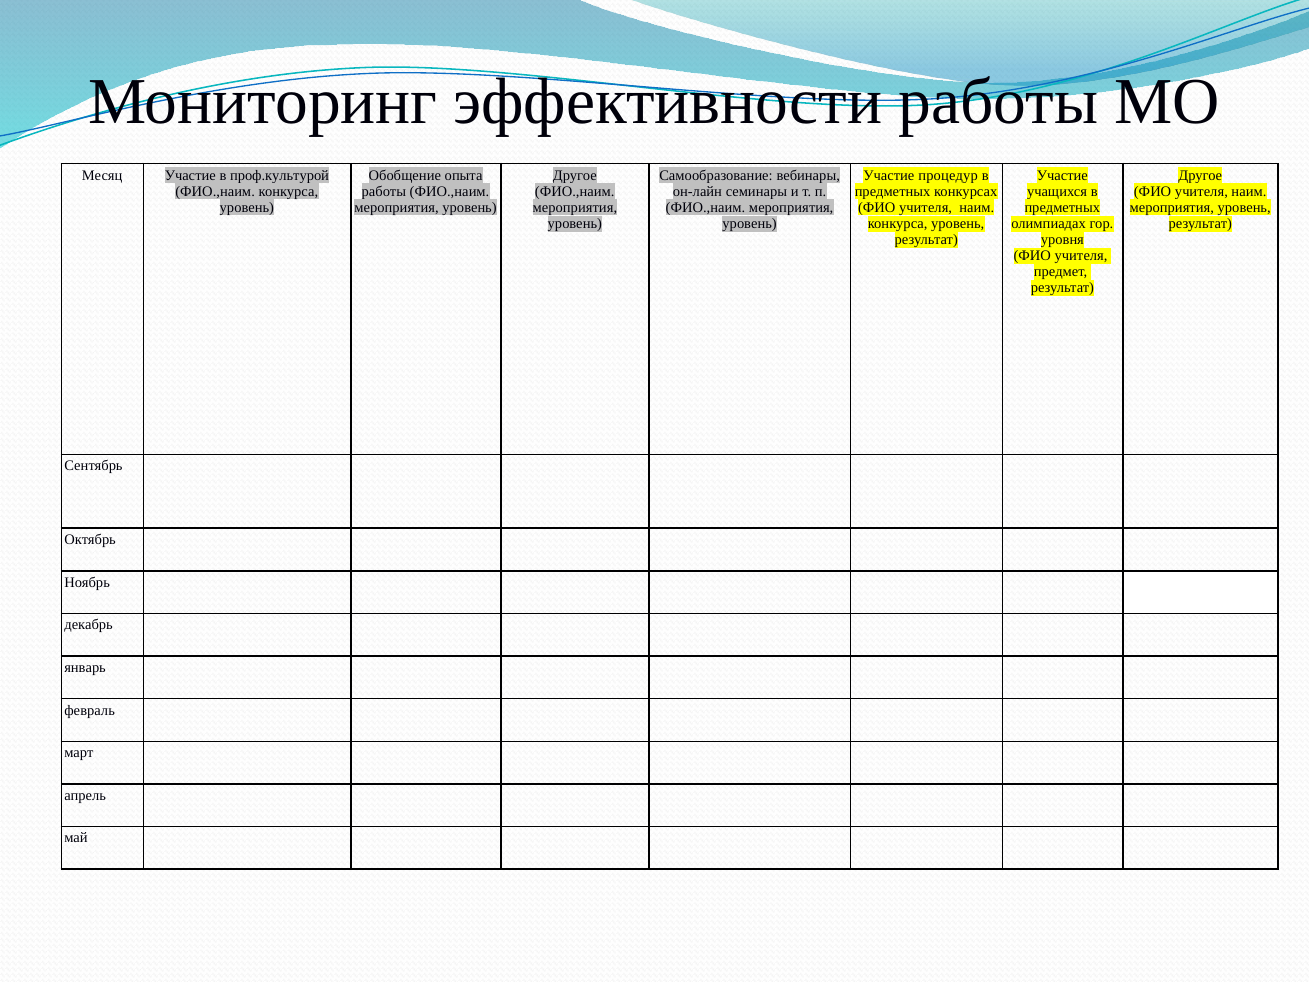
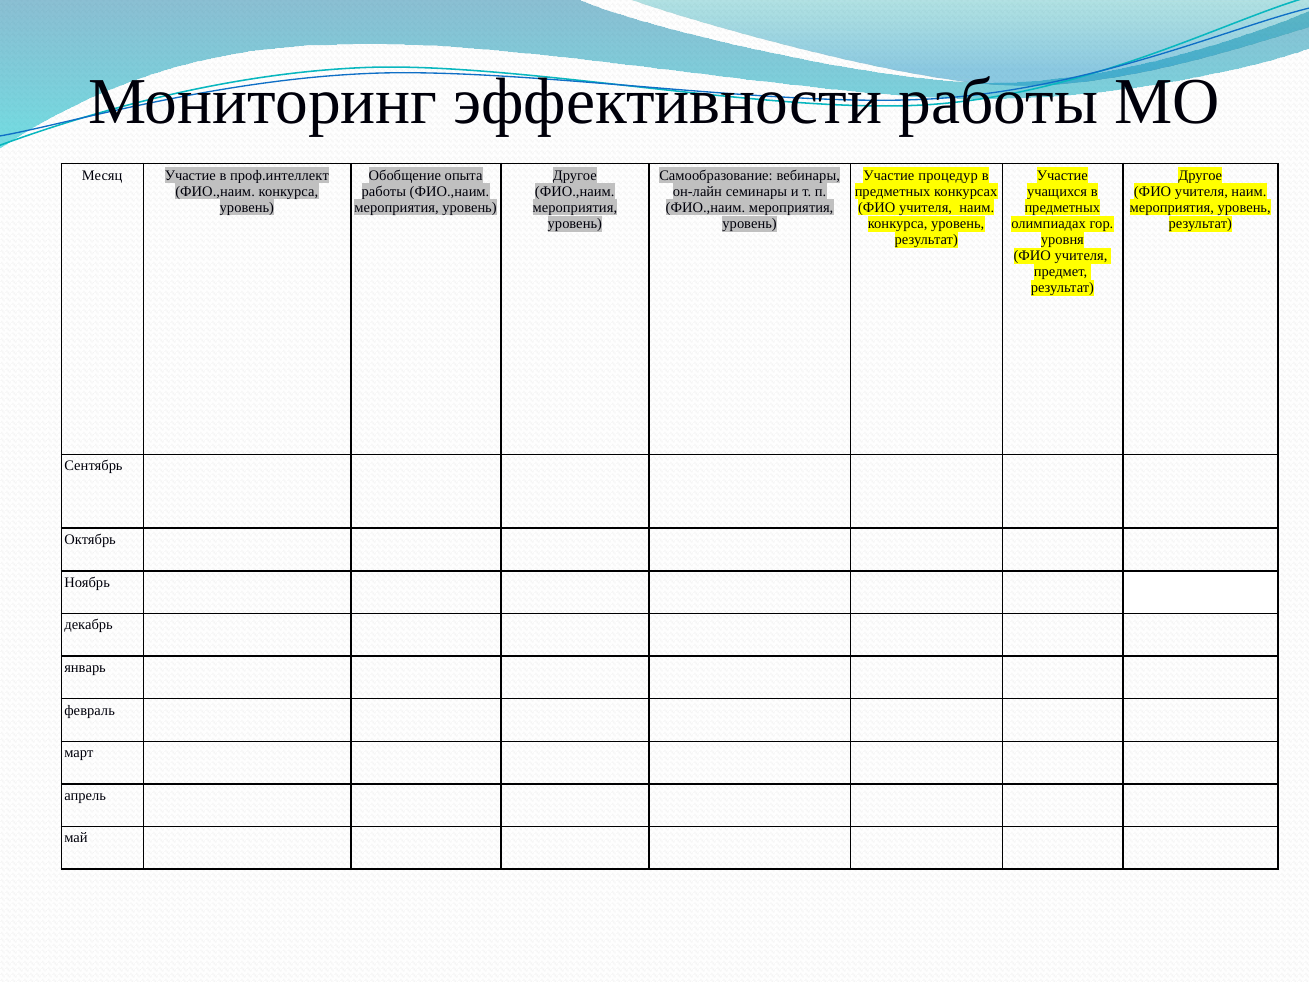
проф.культурой: проф.культурой -> проф.интеллект (279, 175)
